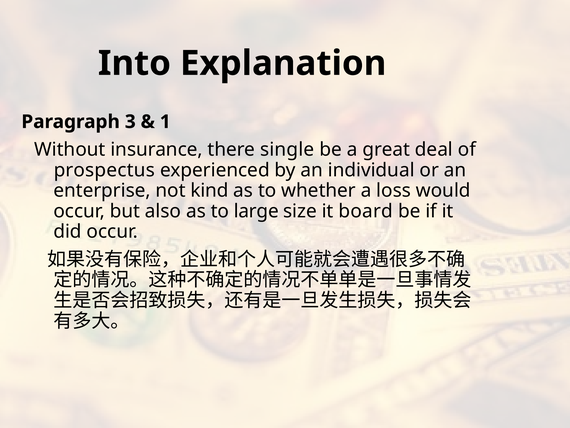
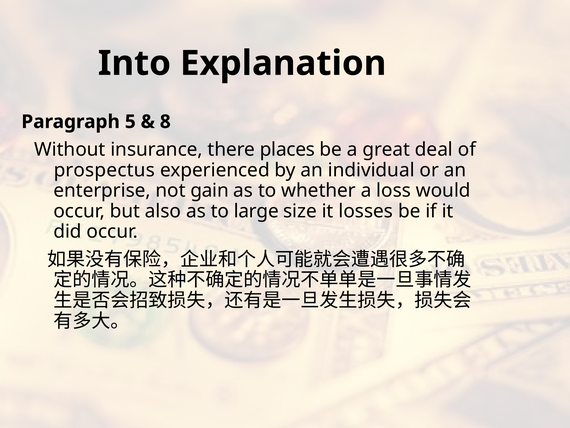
3: 3 -> 5 (130, 122)
1: 1 -> 8 (165, 122)
single: single -> places (287, 149)
kind: kind -> gain (210, 190)
board: board -> losses (366, 211)
